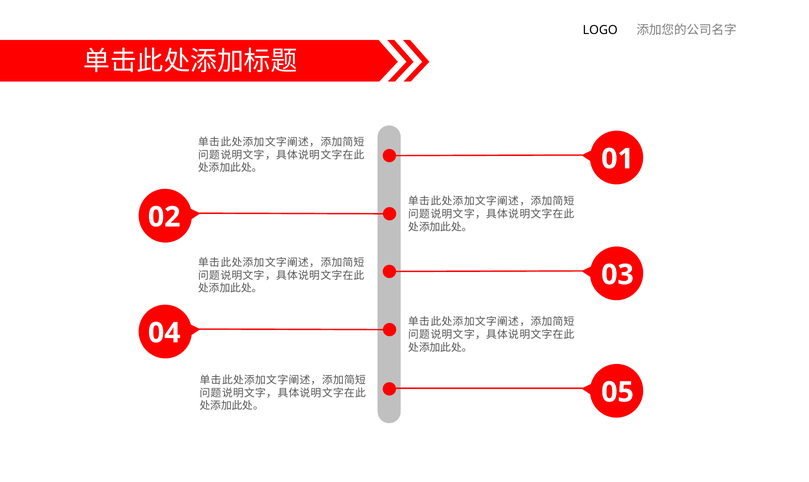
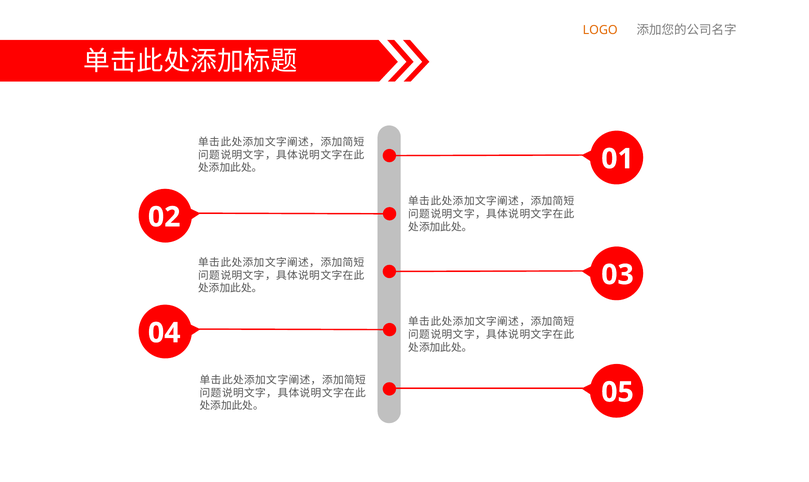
LOGO colour: black -> orange (600, 30)
